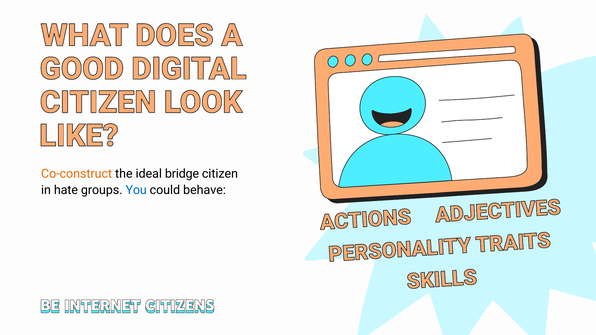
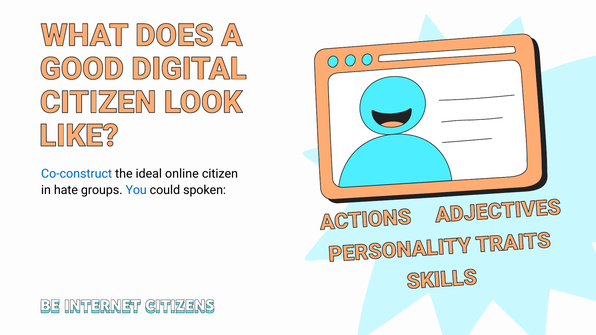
Co-construct colour: orange -> blue (77, 174)
bridge: bridge -> online (182, 174)
behave: behave -> spoken (205, 190)
